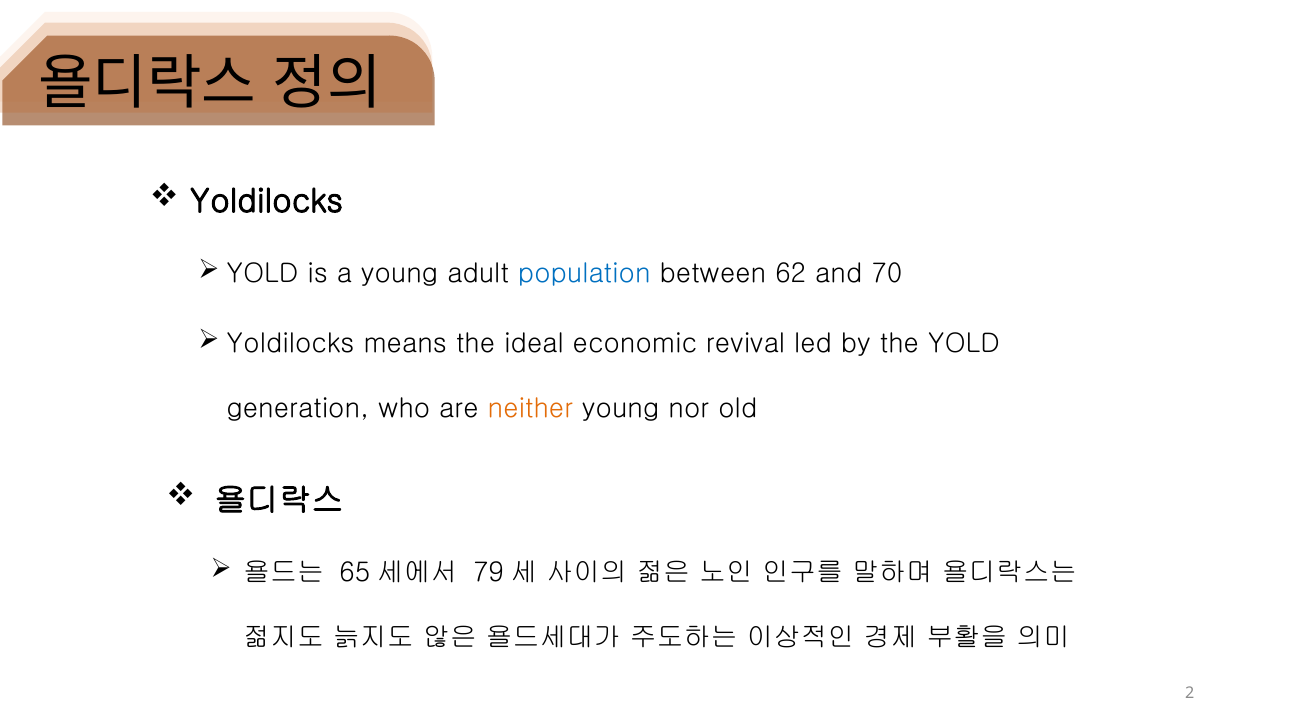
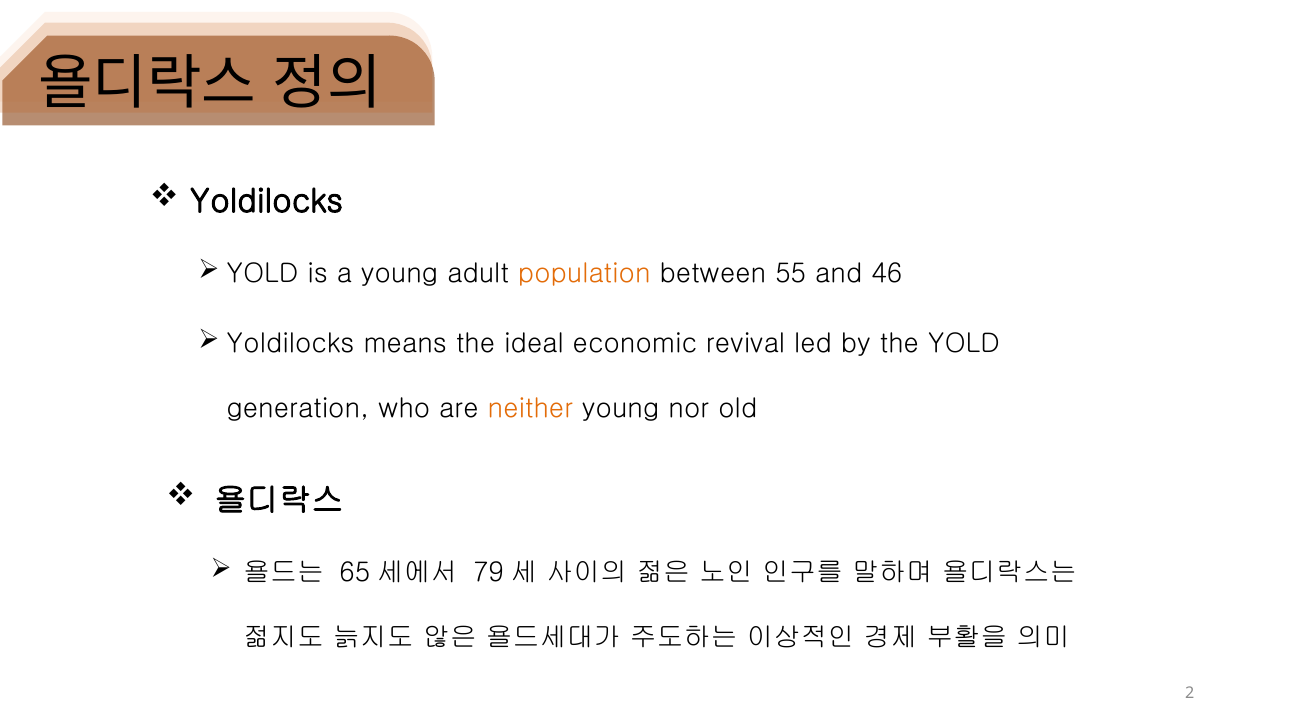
population colour: blue -> orange (584, 274)
62: 62 -> 55 (791, 274)
70: 70 -> 46 (887, 274)
